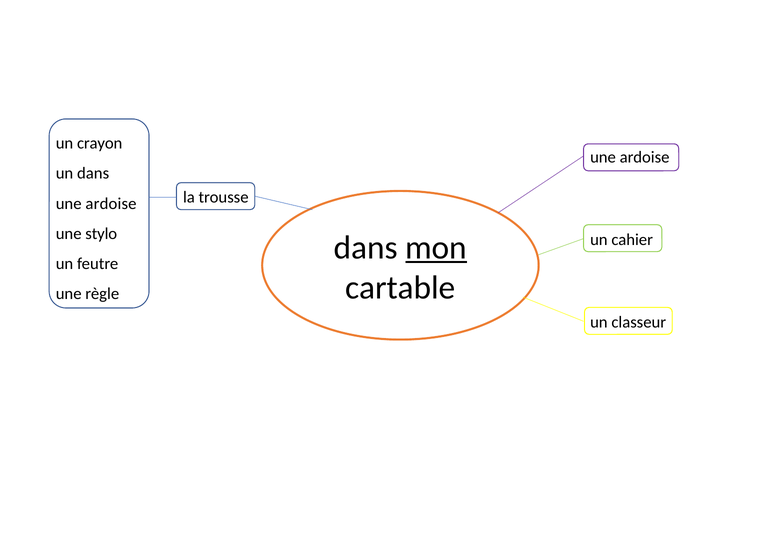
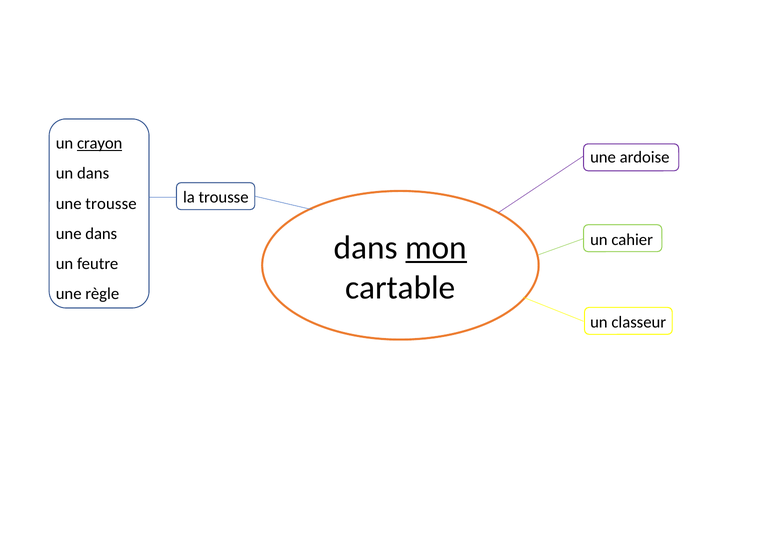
crayon underline: none -> present (100, 143)
ardoise: ardoise -> trousse (111, 204)
une stylo: stylo -> dans (101, 234)
